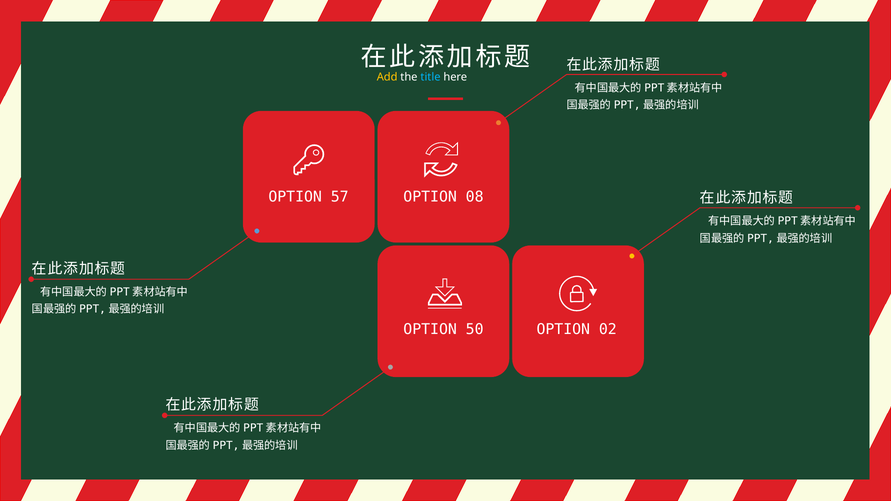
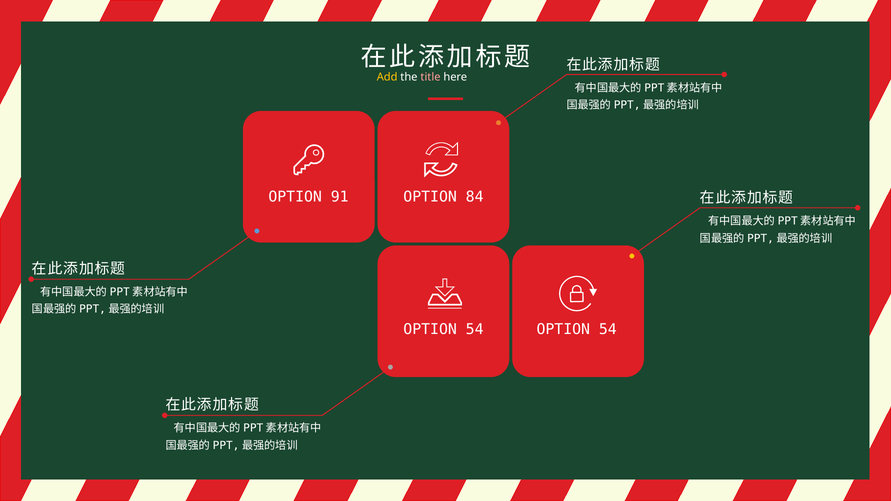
title colour: light blue -> pink (431, 77)
57: 57 -> 91 (340, 197)
08: 08 -> 84 (475, 197)
50: 50 -> 54 (475, 329)
02: 02 -> 54 (608, 329)
